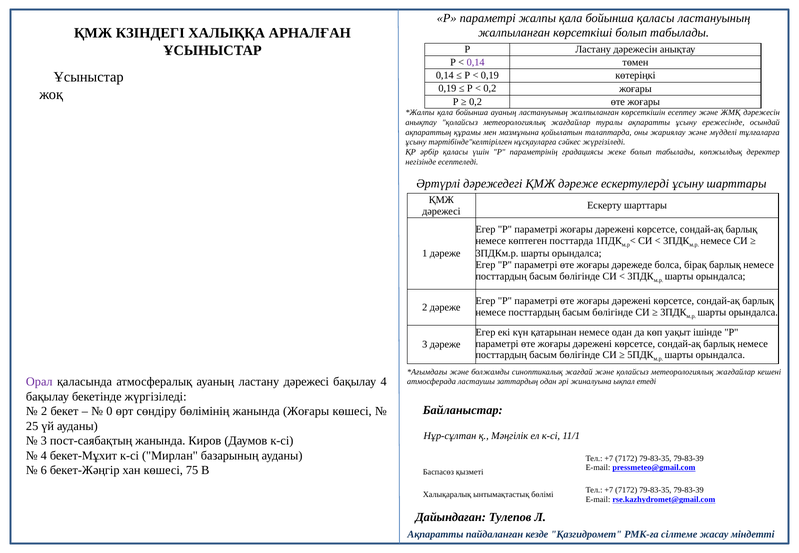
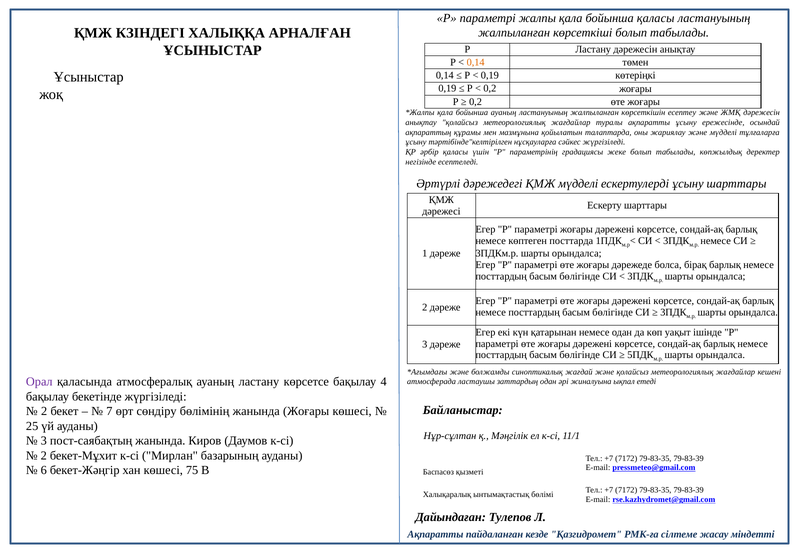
0,14 colour: purple -> orange (476, 62)
ҚМЖ дәреже: дәреже -> мүдделі (578, 184)
ластану дәрежесі: дәрежесі -> көрсетсе (306, 382)
0: 0 -> 7 (109, 411)
4: 4 -> 2 (44, 456)
